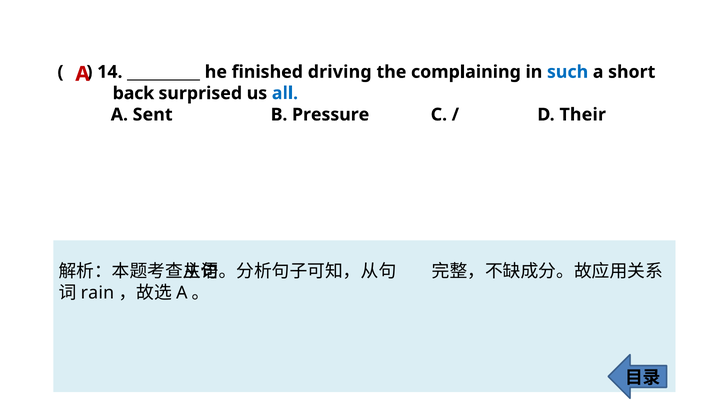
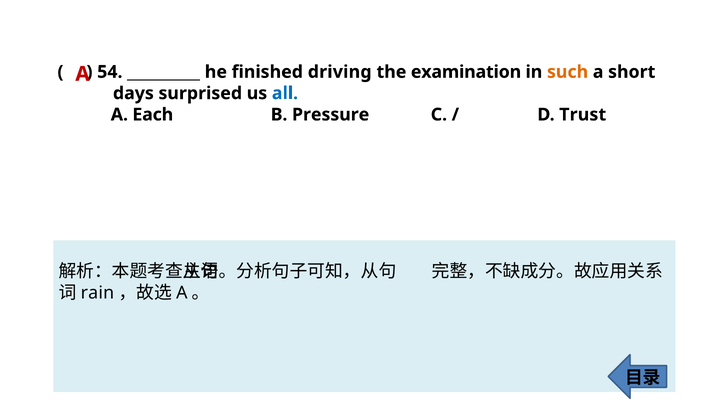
14: 14 -> 54 (110, 72)
complaining: complaining -> examination (466, 72)
such colour: blue -> orange (568, 72)
back: back -> days (133, 93)
Sent: Sent -> Each (153, 115)
Their: Their -> Trust (583, 115)
